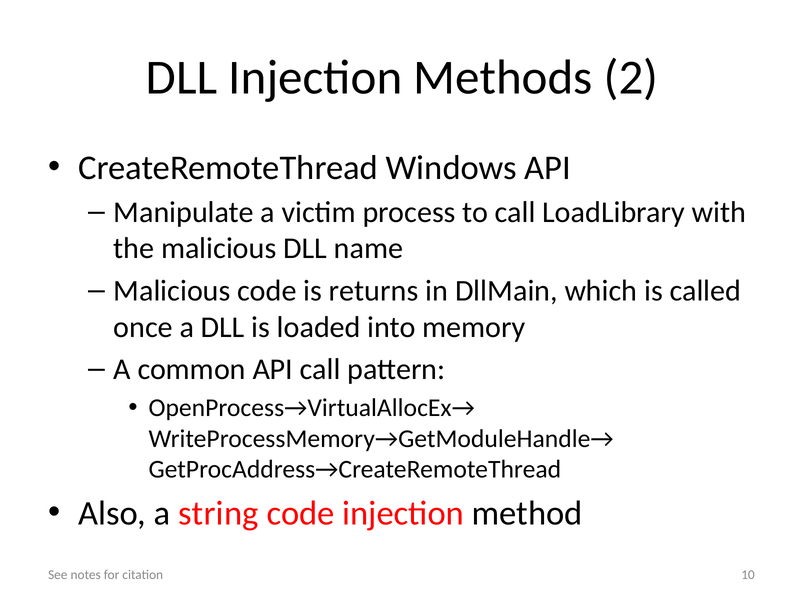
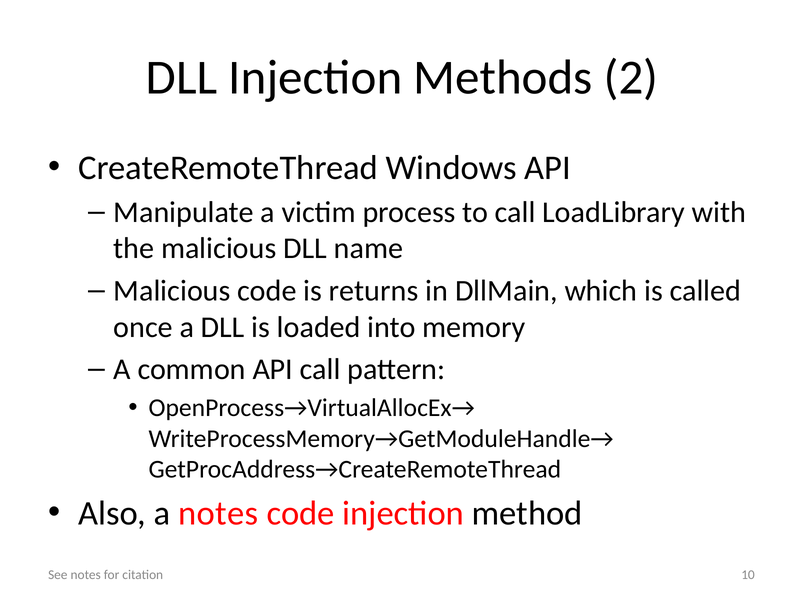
a string: string -> notes (218, 514)
